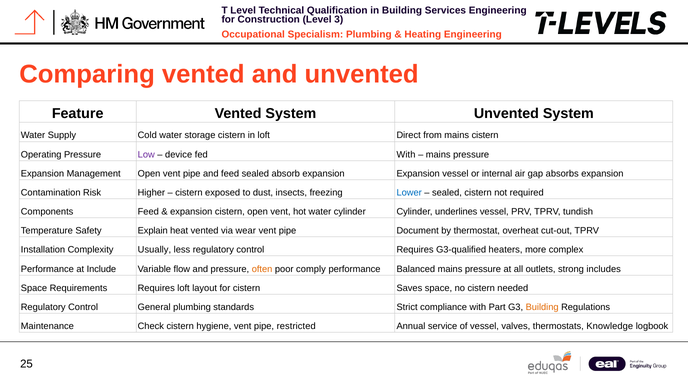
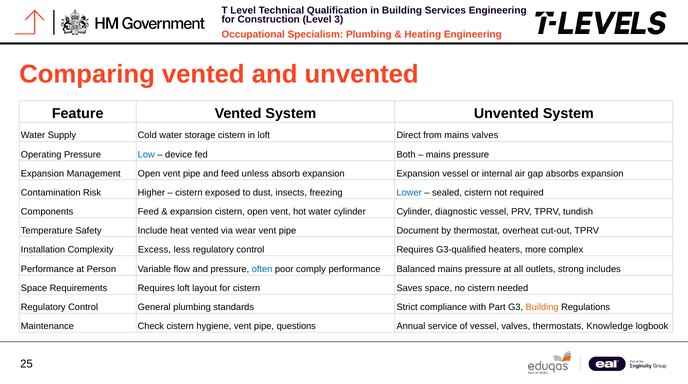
mains cistern: cistern -> valves (485, 136)
Low colour: purple -> blue (146, 155)
fed With: With -> Both (406, 155)
feed sealed: sealed -> unless (255, 174)
underlines: underlines -> diagnostic (456, 212)
Explain: Explain -> Include (153, 231)
Usually: Usually -> Excess (154, 250)
Include: Include -> Person (101, 269)
often colour: orange -> blue (262, 269)
restricted: restricted -> questions (296, 327)
